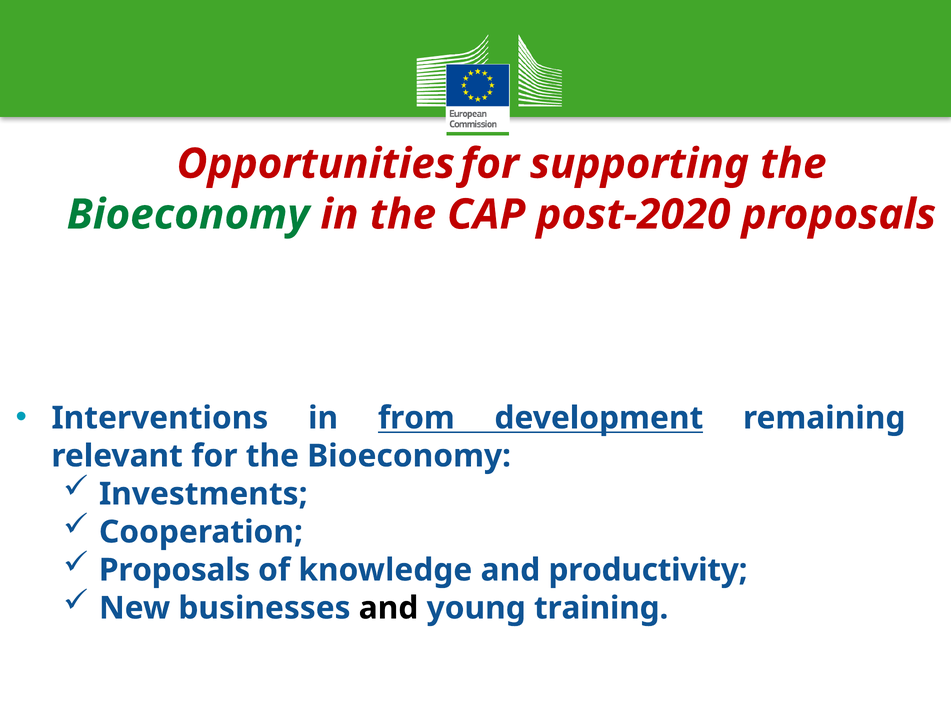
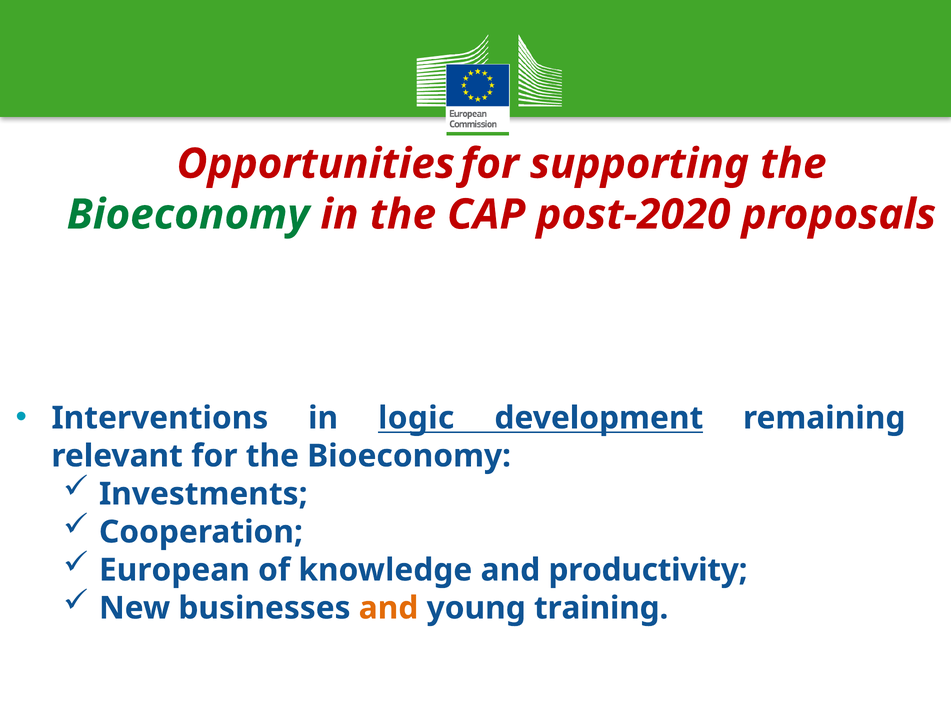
from: from -> logic (416, 418)
Proposals: Proposals -> European (174, 570)
and colour: black -> orange (389, 608)
